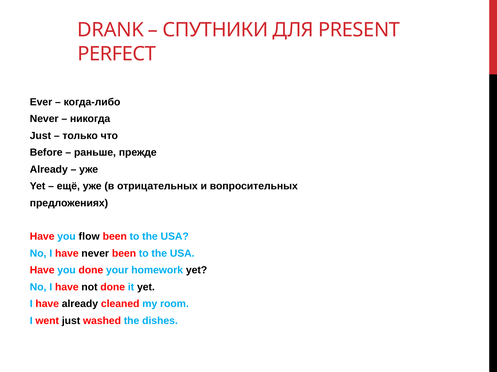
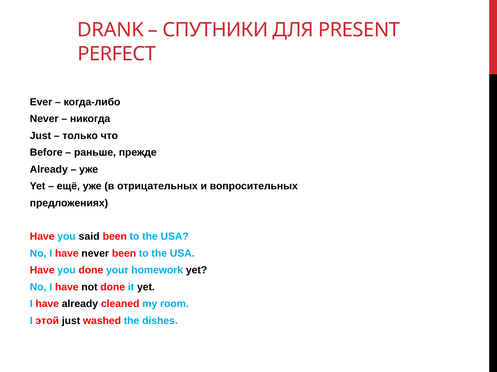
flow: flow -> said (89, 237)
went: went -> этой (47, 321)
